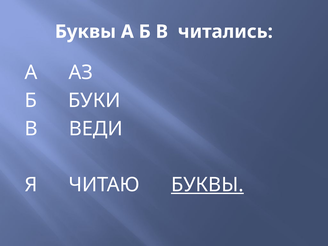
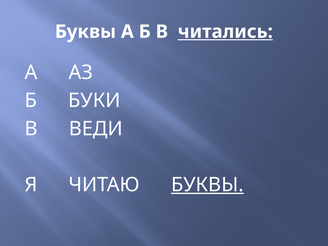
читались underline: none -> present (225, 32)
